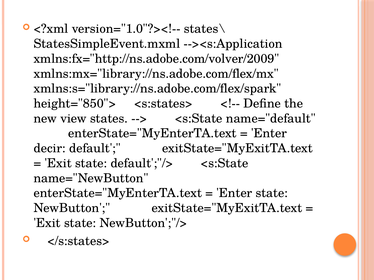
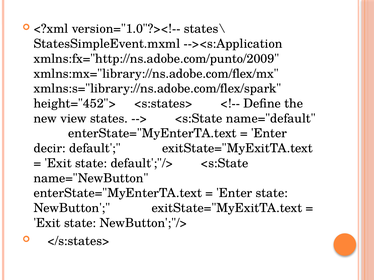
xmlns:fx="http://ns.adobe.com/volver/2009: xmlns:fx="http://ns.adobe.com/volver/2009 -> xmlns:fx="http://ns.adobe.com/punto/2009 (156, 59)
height="850">: height="850"> -> height="452"> (75, 104)
